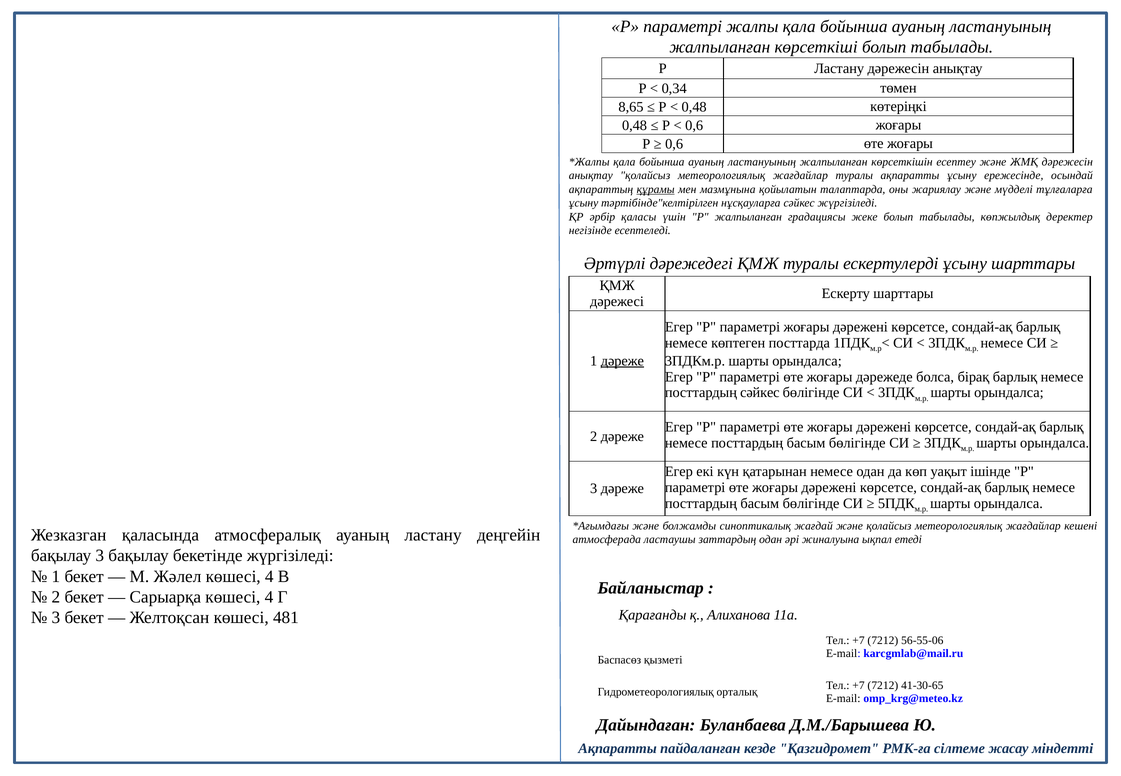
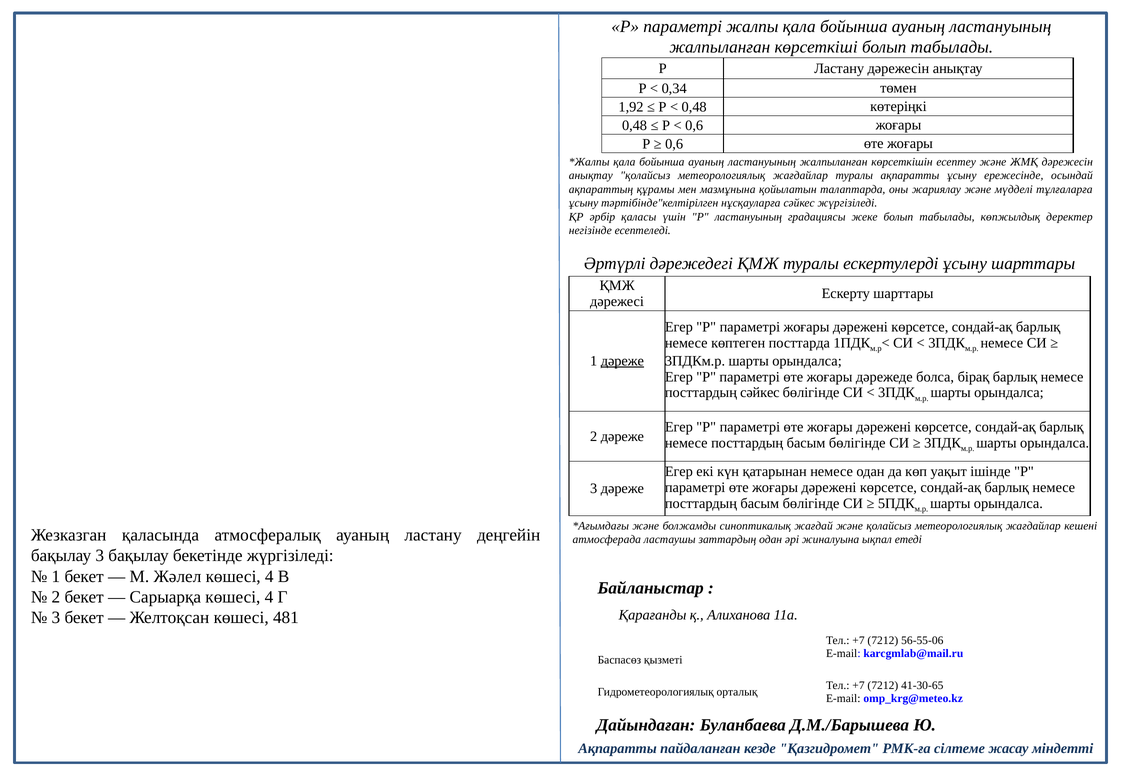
8,65: 8,65 -> 1,92 (631, 107)
құрамы underline: present -> none (656, 189)
Р жалпыланған: жалпыланған -> ластануының (748, 217)
